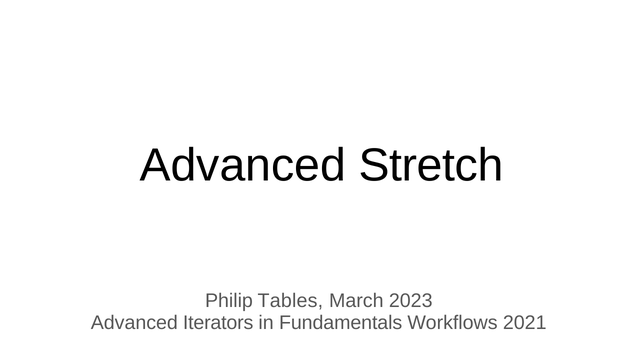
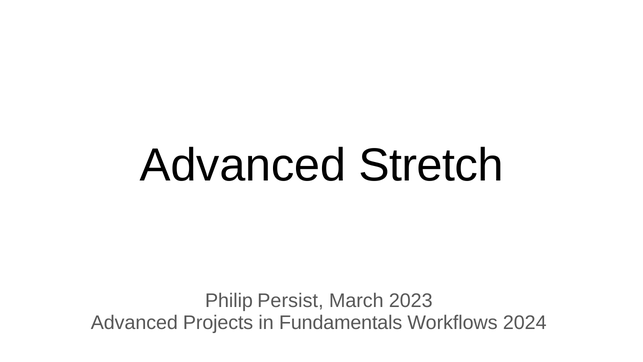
Tables: Tables -> Persist (290, 300)
Iterators: Iterators -> Projects (218, 322)
2021: 2021 -> 2024 (525, 322)
